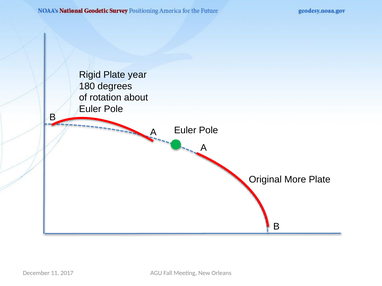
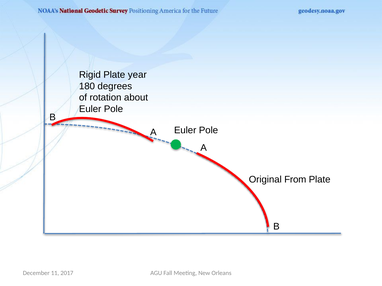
More: More -> From (295, 180)
